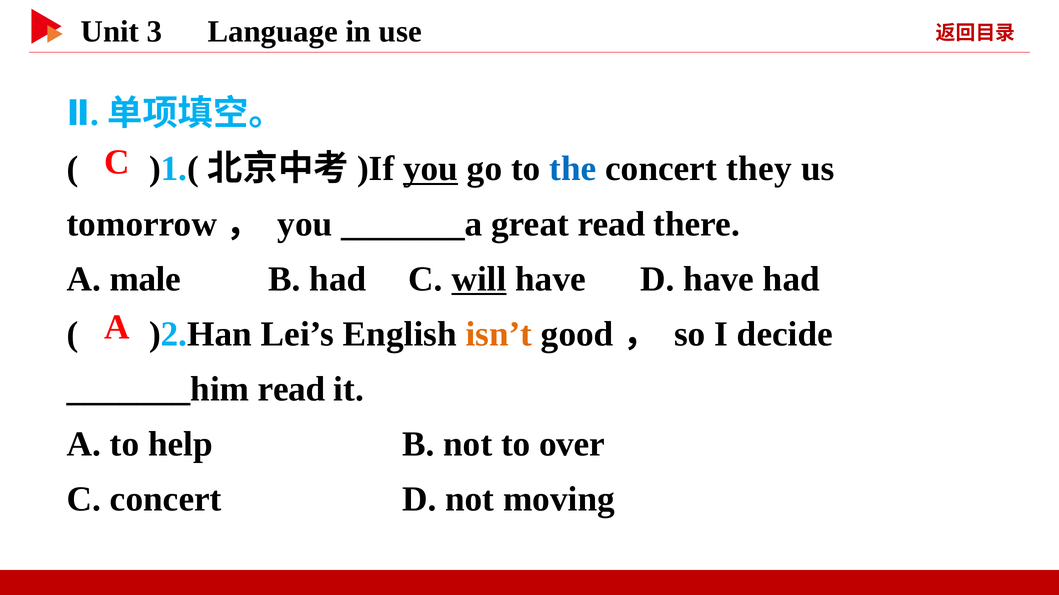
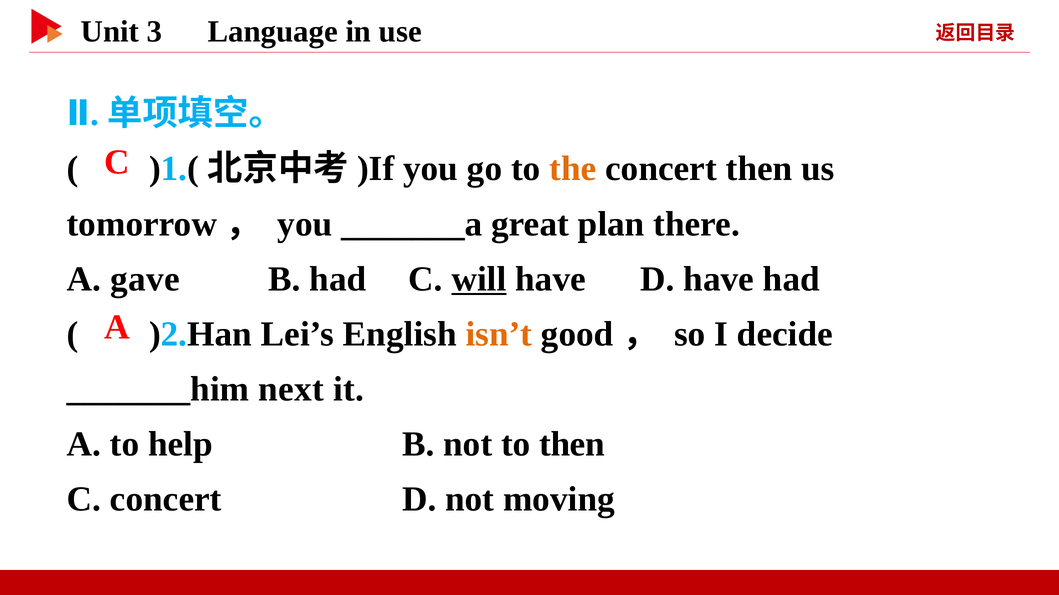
you underline: present -> none (431, 169)
the colour: blue -> orange (573, 169)
concert they: they -> then (759, 169)
great read: read -> plan (611, 224)
male: male -> gave (145, 279)
_______him read: read -> next (291, 389)
to over: over -> then (572, 444)
